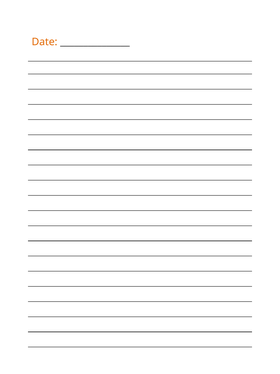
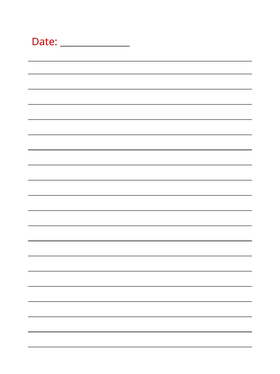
Date colour: orange -> red (45, 42)
